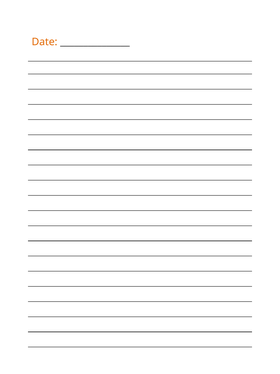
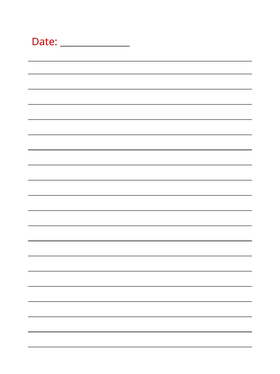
Date colour: orange -> red (45, 42)
